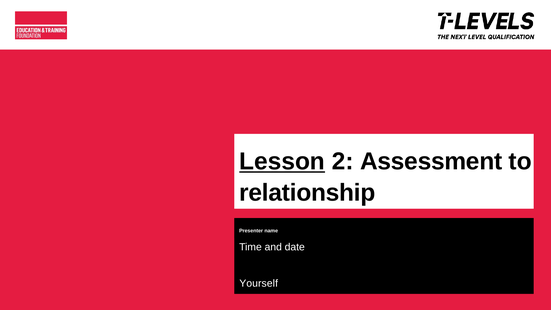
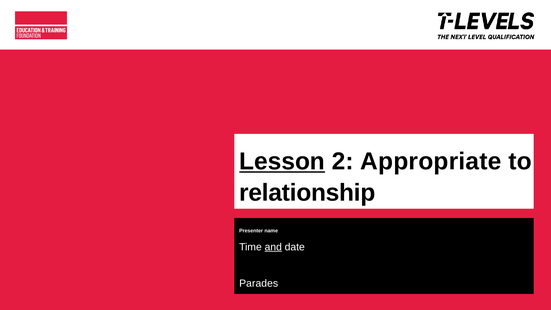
Assessment: Assessment -> Appropriate (431, 161)
and underline: none -> present (273, 247)
Yourself: Yourself -> Parades (259, 283)
